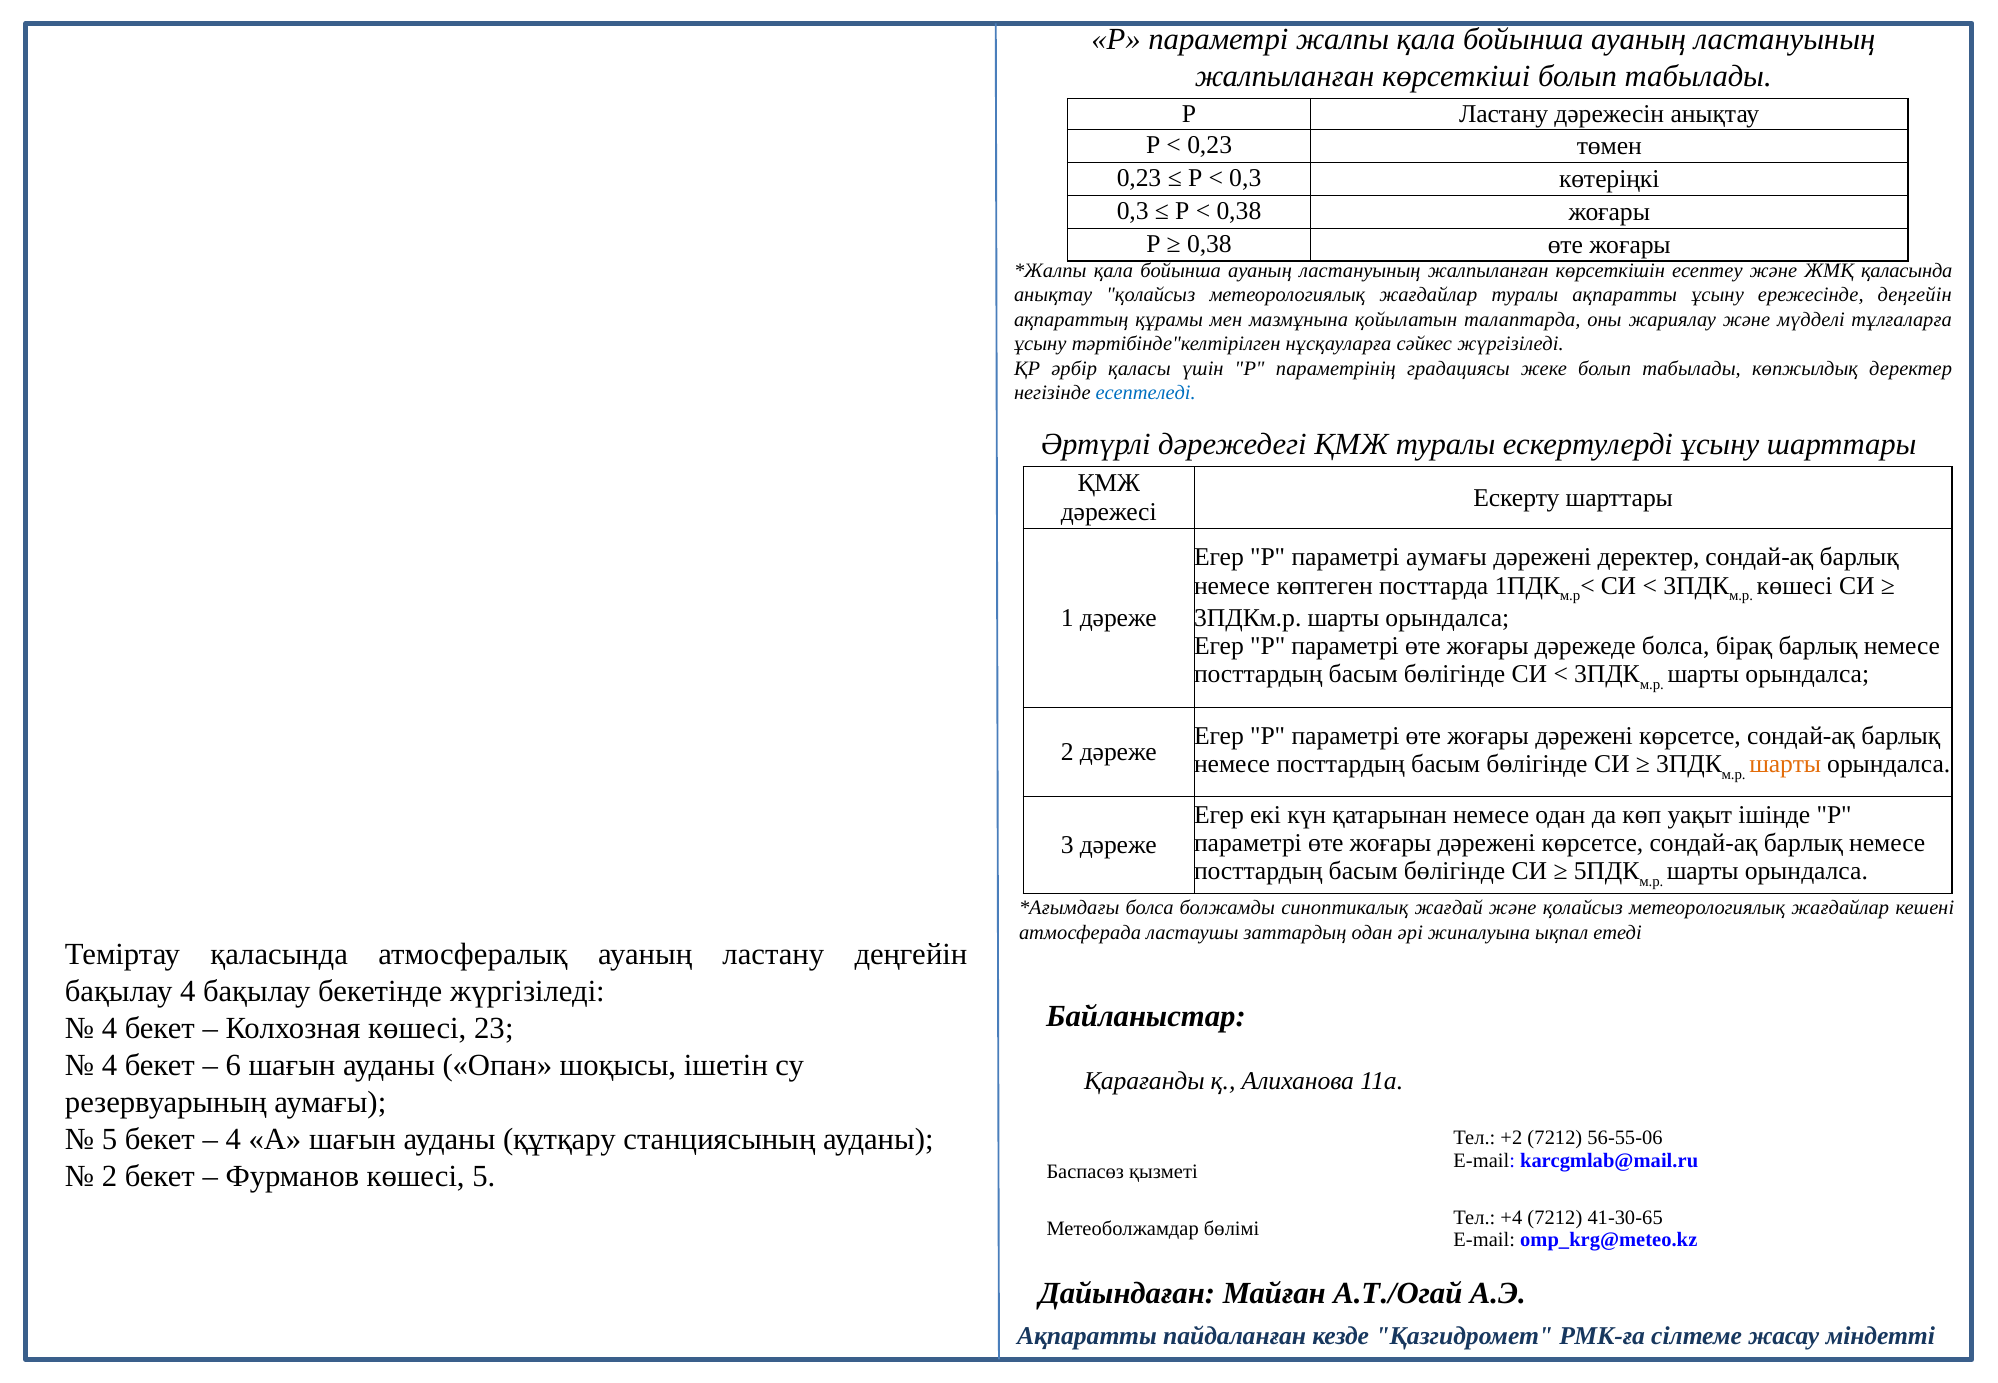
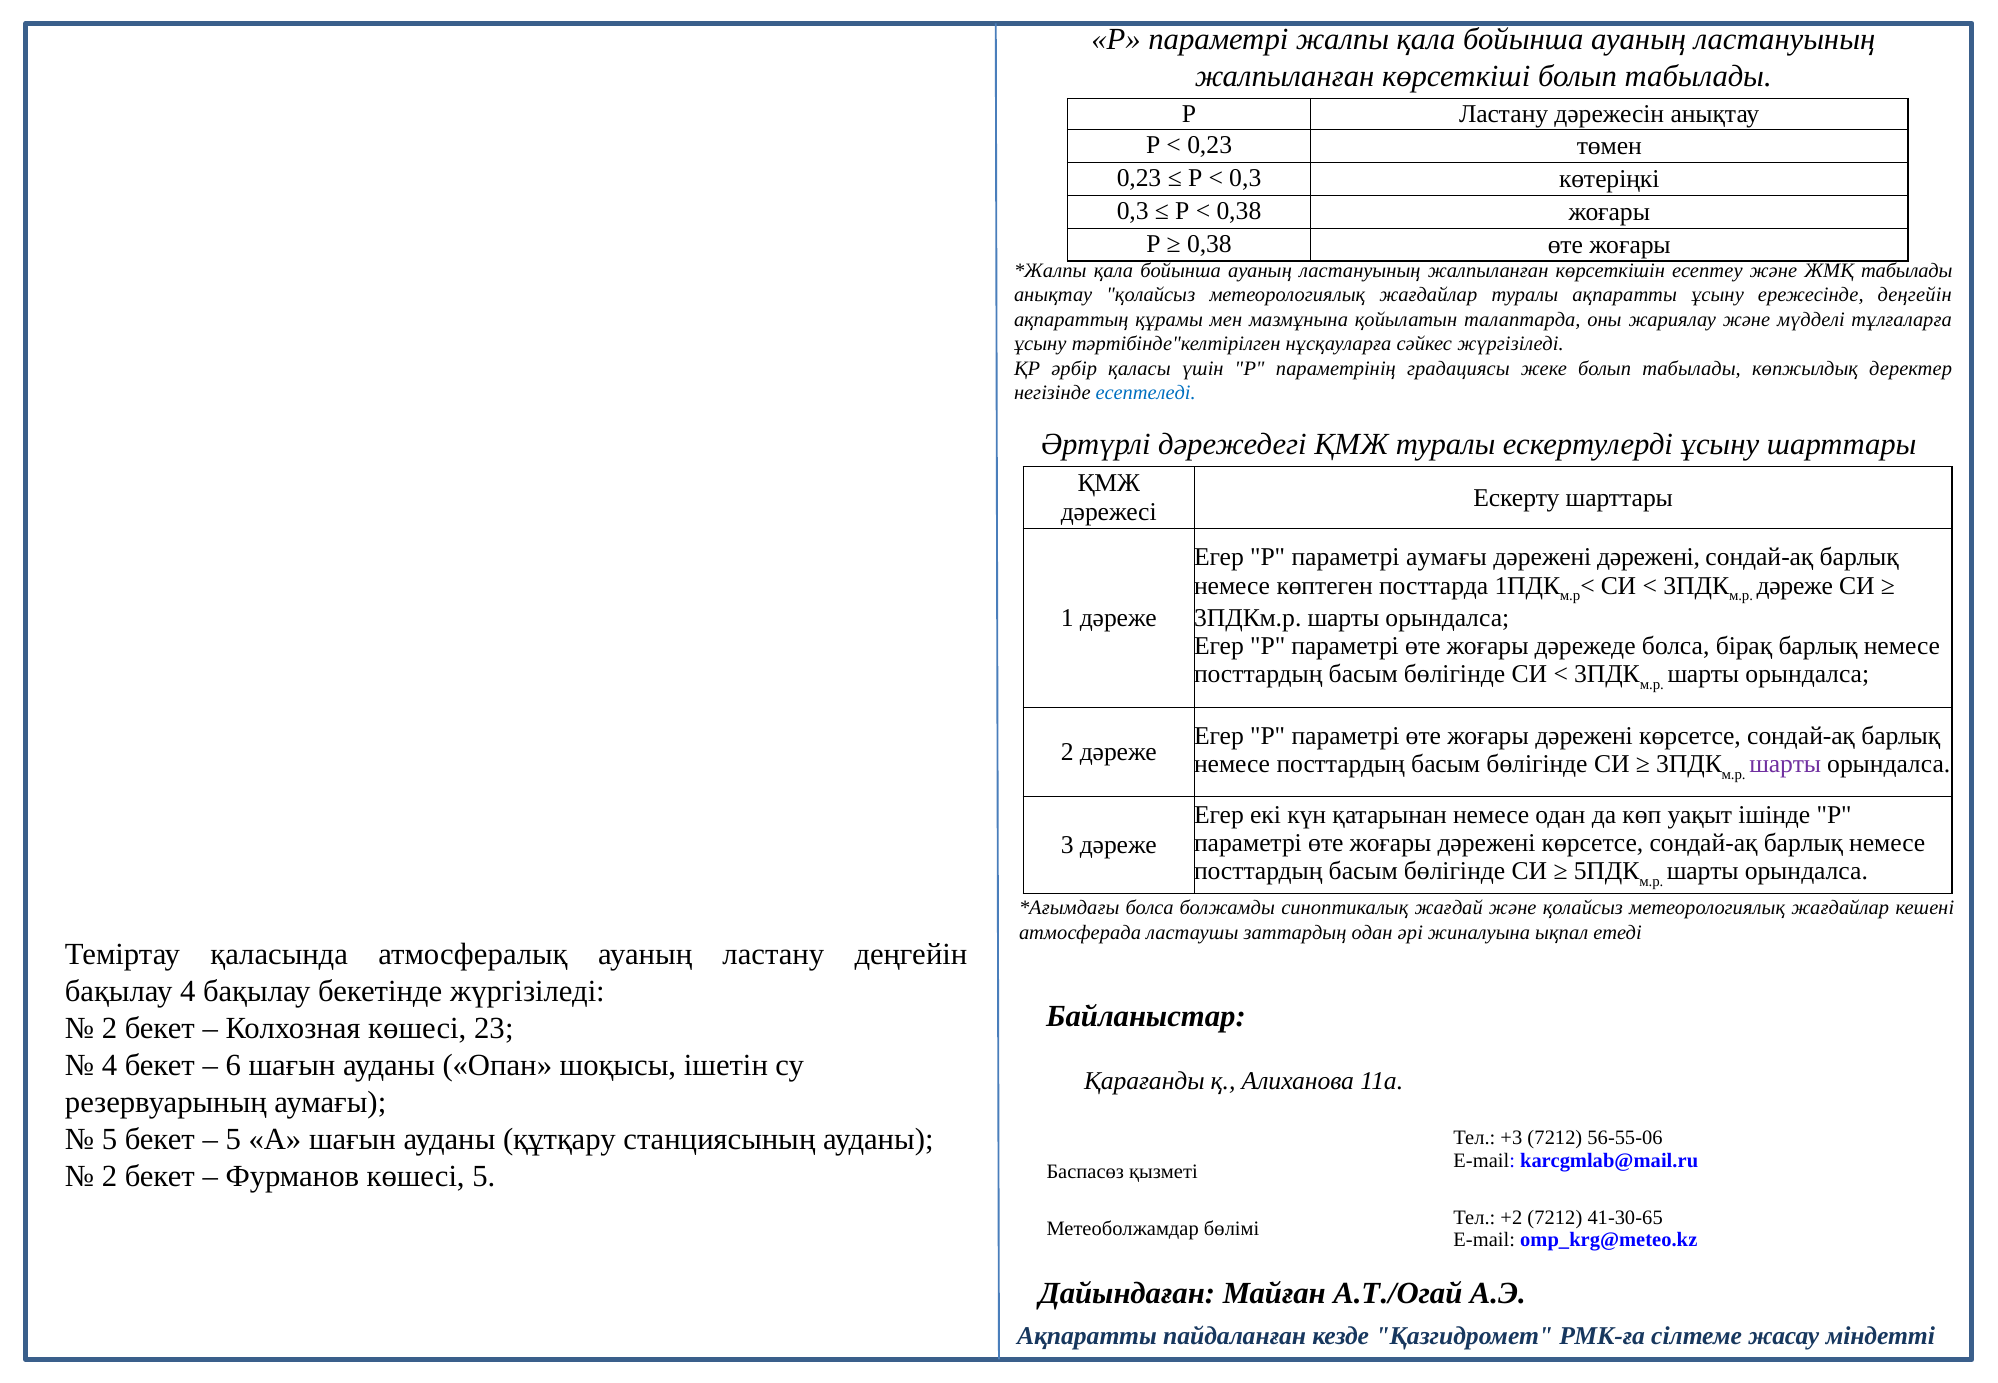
ЖМҚ қаласында: қаласында -> табылады (1907, 271)
дәрежені деректер: деректер -> дәрежені (1649, 557)
көшесі: көшесі -> дәреже (1795, 586)
шарты colour: orange -> purple (1785, 764)
4: 4 -> 2 (110, 1029)
4: 4 -> 5 (233, 1139)
+2: +2 -> +3 (1511, 1138)
+4: +4 -> +2 (1511, 1218)
